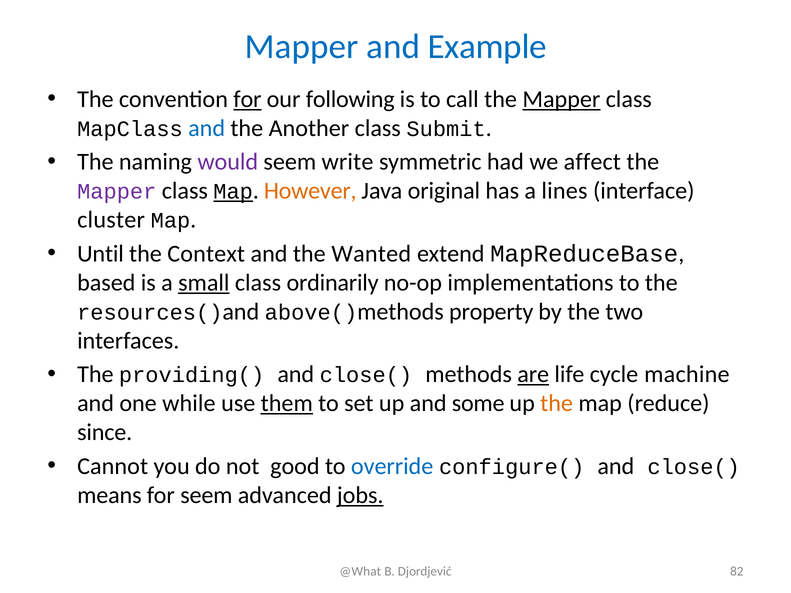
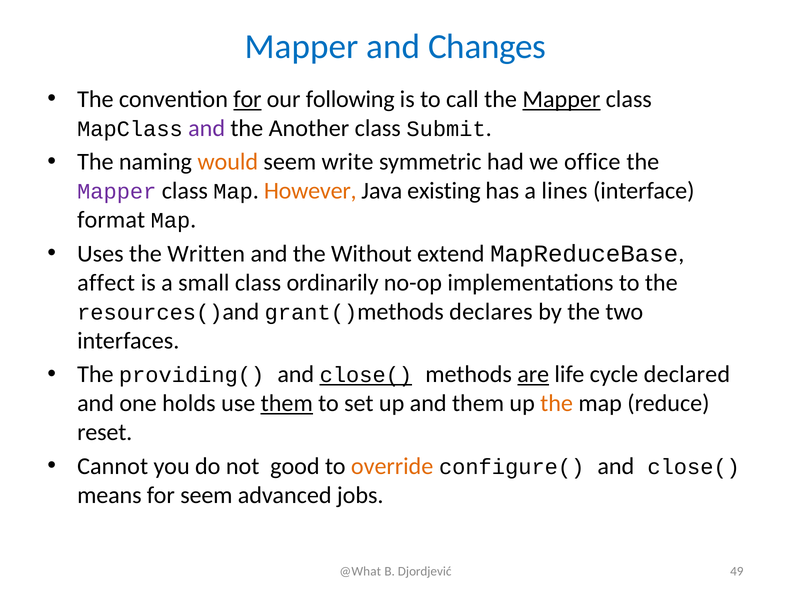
Example: Example -> Changes (487, 47)
and colour: blue -> purple (207, 128)
would colour: purple -> orange (228, 162)
affect: affect -> office (592, 162)
Map underline: present -> none (233, 192)
original: original -> existing (444, 191)
cluster: cluster -> format (111, 220)
Until: Until -> Uses (100, 254)
Context: Context -> Written (206, 254)
Wanted: Wanted -> Without (371, 254)
based: based -> affect (106, 283)
small underline: present -> none (204, 283)
above(: above( -> grant( (311, 313)
property: property -> declares (491, 312)
close( underline: none -> present (366, 375)
machine: machine -> declared (687, 375)
while: while -> holds (189, 404)
and some: some -> them (478, 404)
since: since -> reset (105, 433)
override colour: blue -> orange (392, 466)
jobs underline: present -> none (360, 495)
82: 82 -> 49 (737, 572)
